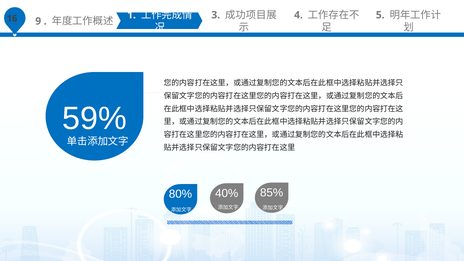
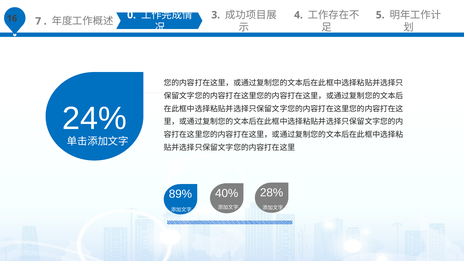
9: 9 -> 7 (38, 21)
1: 1 -> 0 (132, 15)
59%: 59% -> 24% (94, 119)
80%: 80% -> 89% (180, 194)
85%: 85% -> 28% (272, 193)
